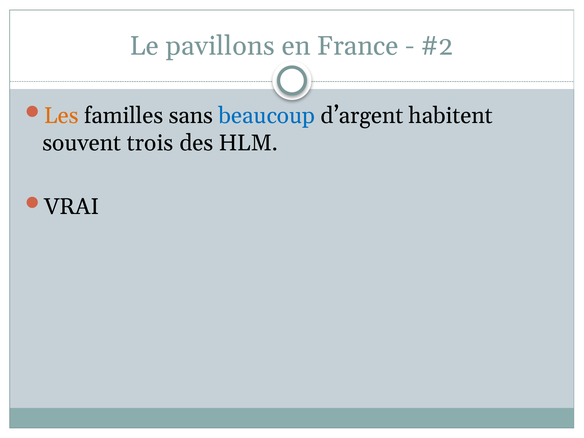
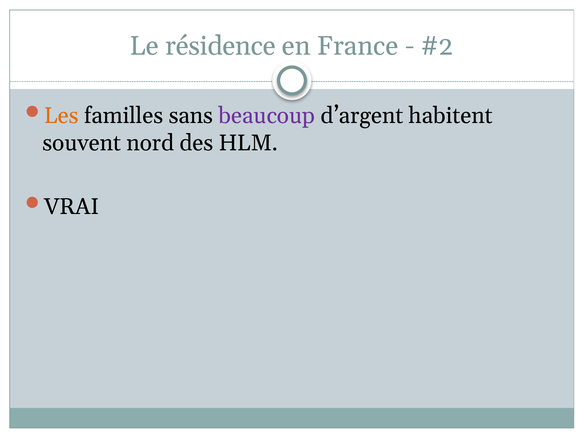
pavillons: pavillons -> résidence (220, 46)
beaucoup colour: blue -> purple (267, 116)
trois: trois -> nord (150, 143)
